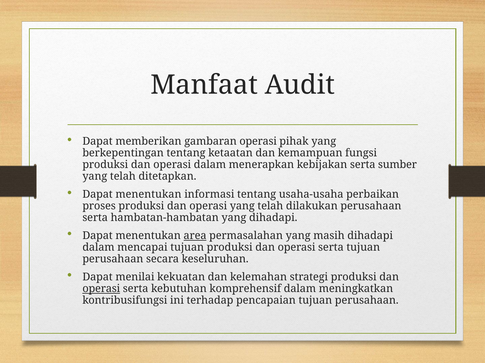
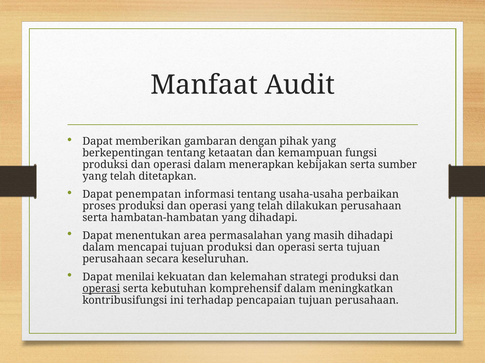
gambaran operasi: operasi -> dengan (258, 142)
menentukan: menentukan -> penempatan (148, 195)
area underline: present -> none (195, 236)
